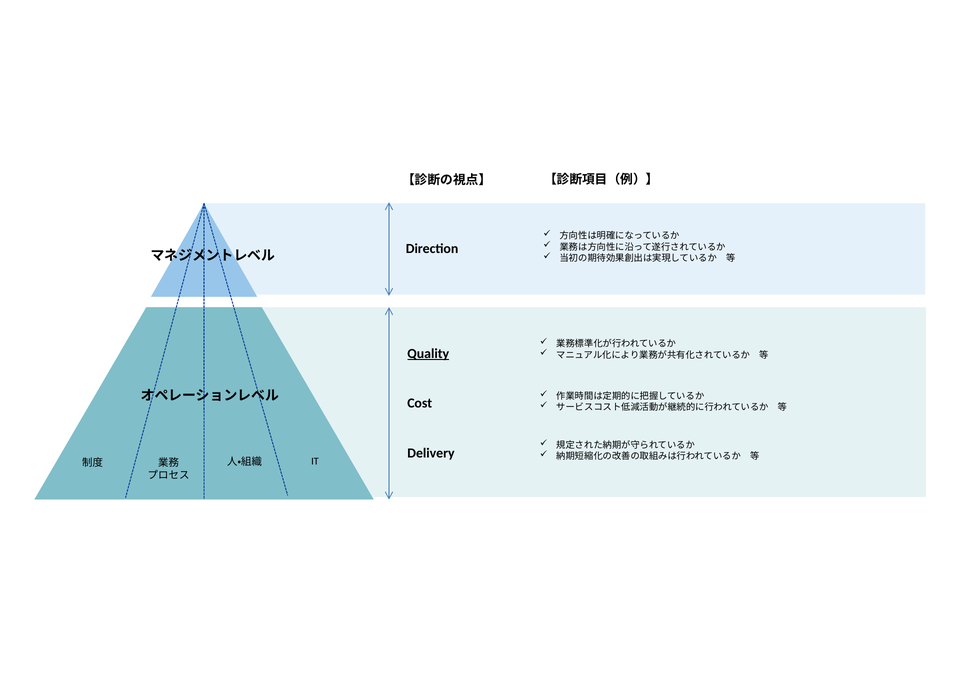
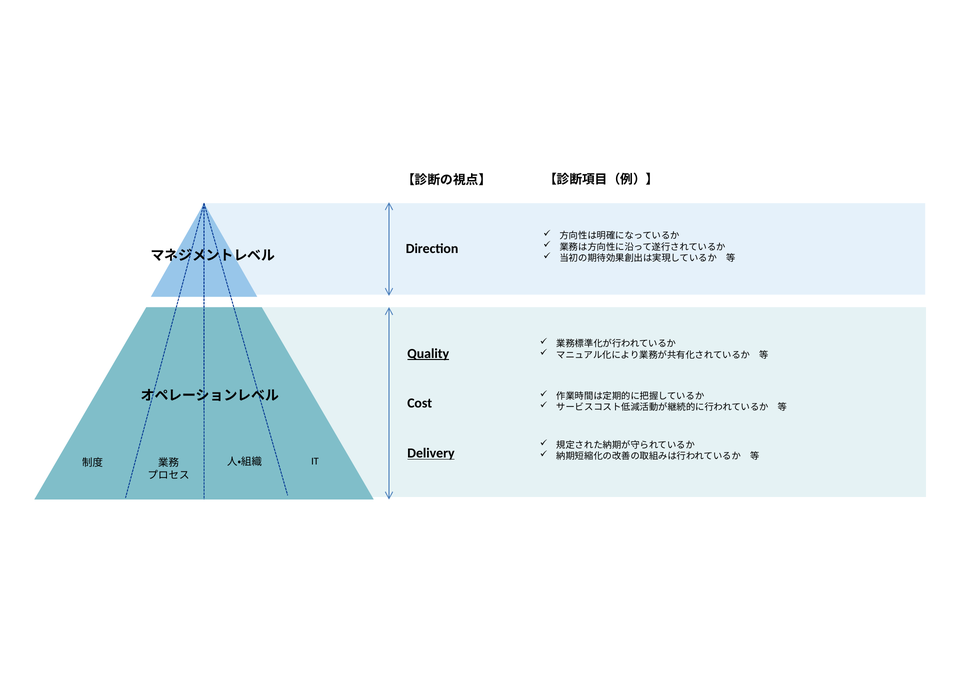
Delivery underline: none -> present (431, 453)
